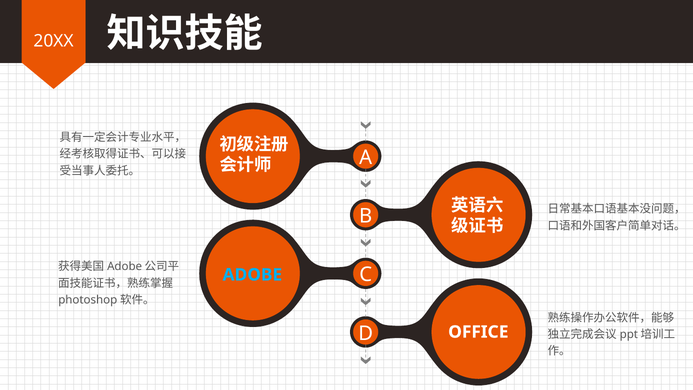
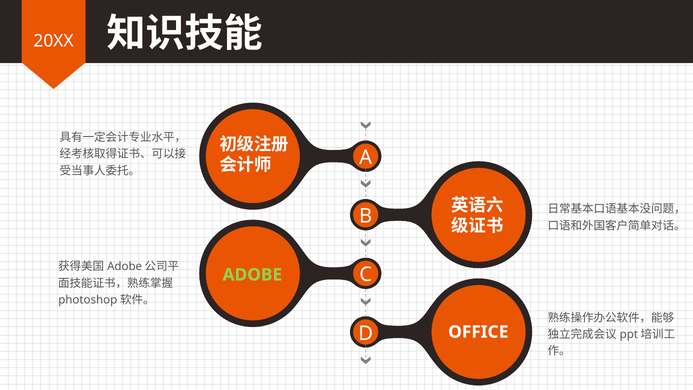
ADOBE colour: light blue -> light green (252, 275)
